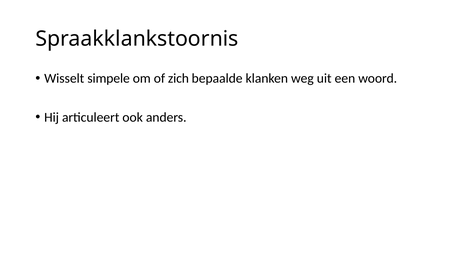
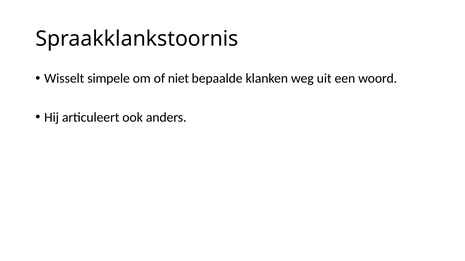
zich: zich -> niet (178, 79)
